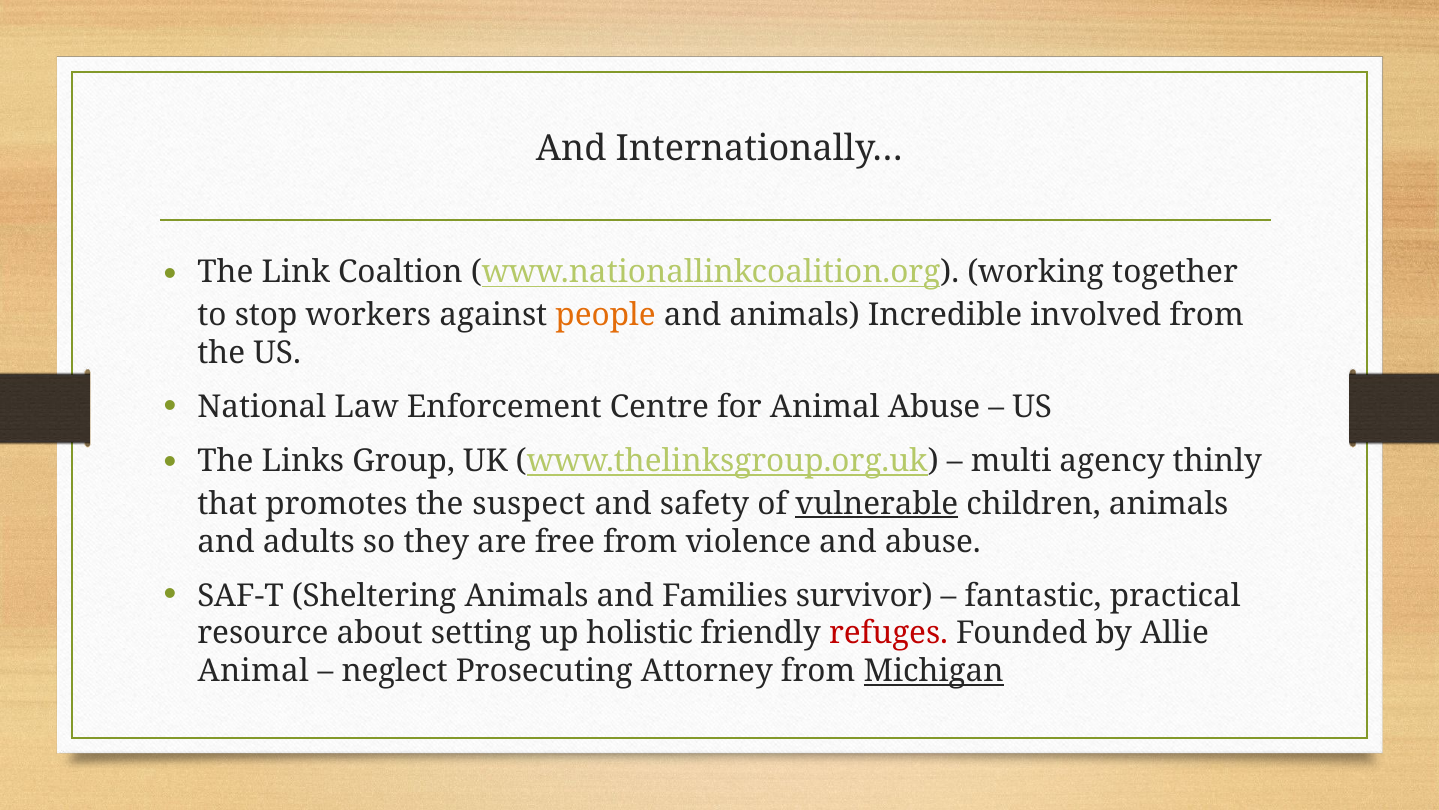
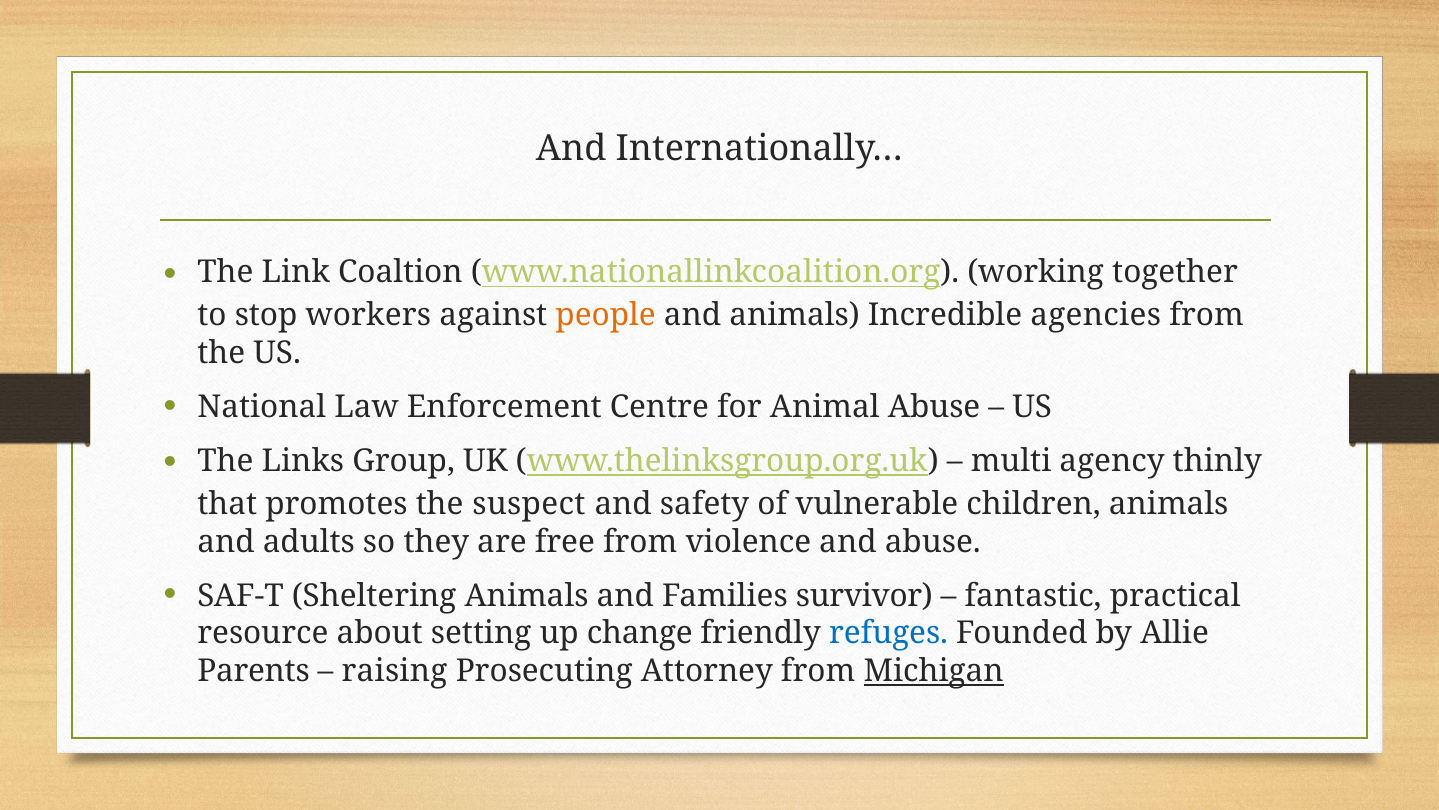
involved: involved -> agencies (1096, 315)
vulnerable underline: present -> none (877, 504)
holistic: holistic -> change (640, 633)
refuges colour: red -> blue (889, 633)
Animal: Animal -> Parents (254, 671)
neglect: neglect -> raising (394, 671)
